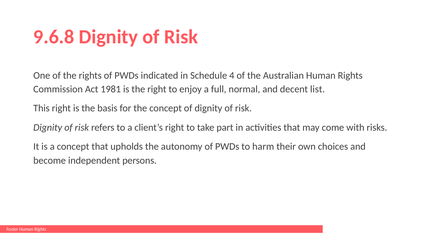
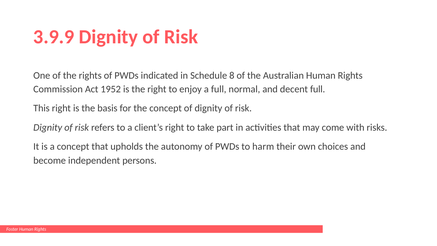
9.6.8: 9.6.8 -> 3.9.9 (54, 37)
4: 4 -> 8 (232, 75)
1981: 1981 -> 1952 (111, 89)
decent list: list -> full (318, 89)
